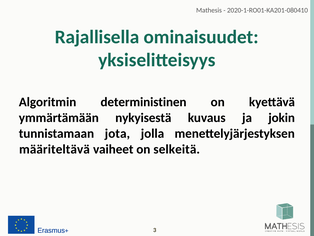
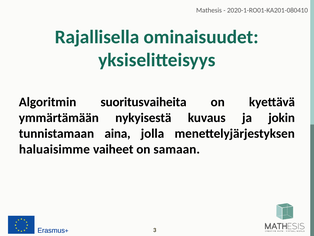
deterministinen: deterministinen -> suoritusvaiheita (144, 102)
jota: jota -> aina (118, 133)
määriteltävä: määriteltävä -> haluaisimme (54, 149)
selkeitä: selkeitä -> samaan (177, 149)
